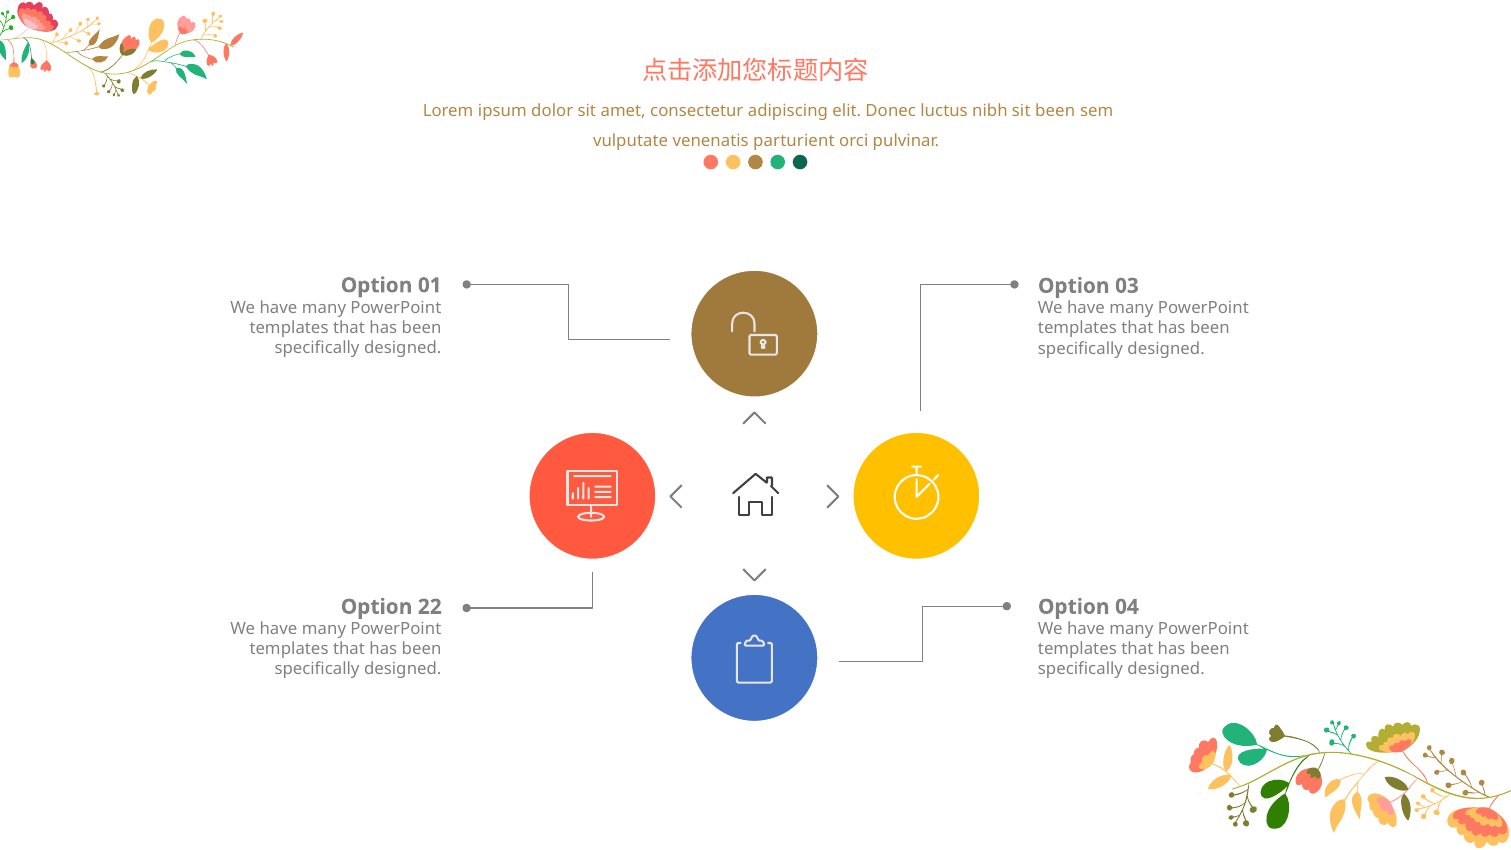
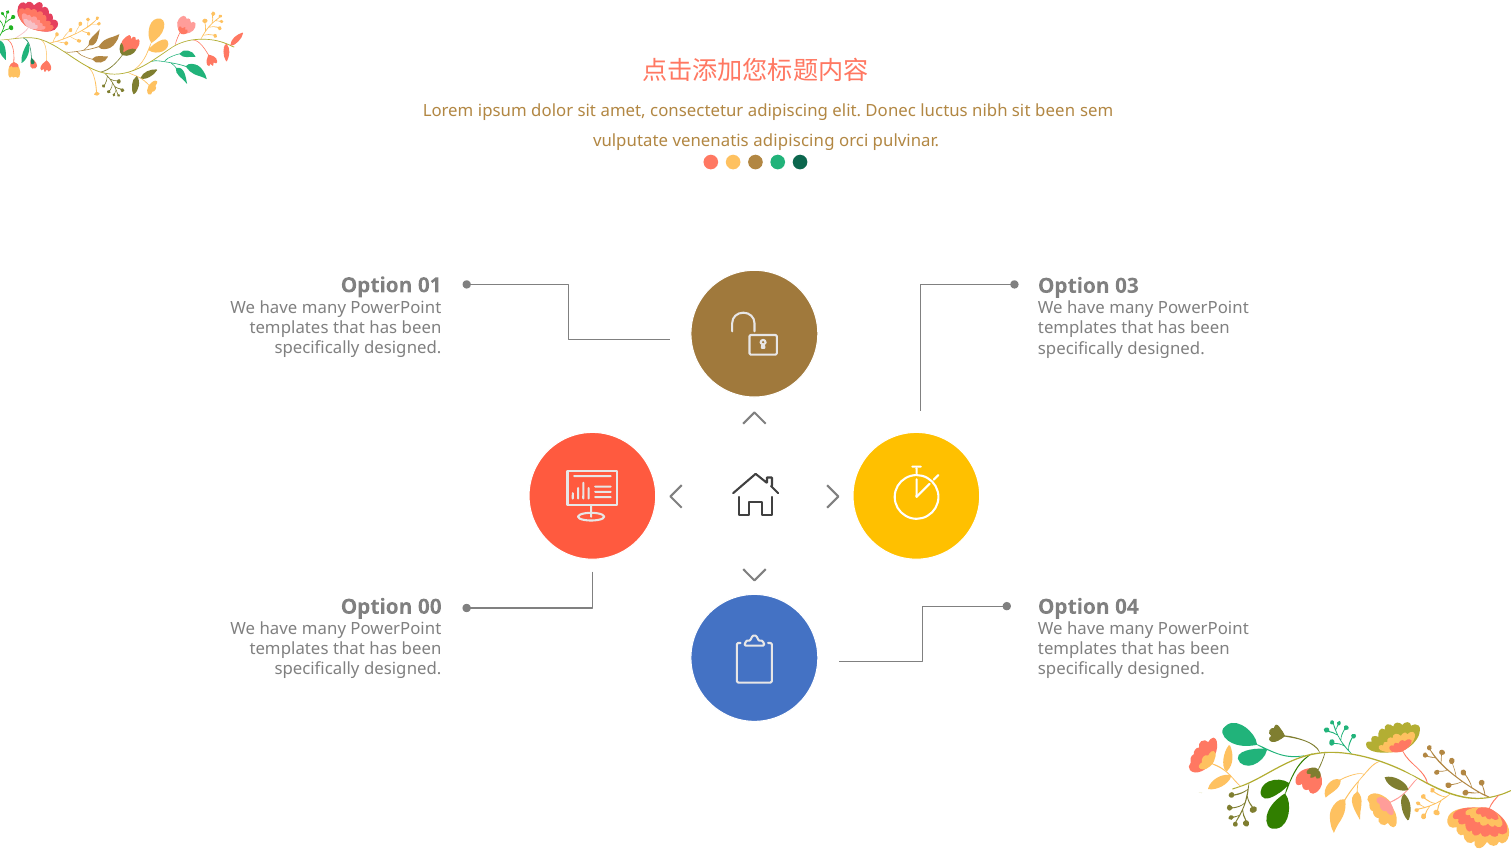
venenatis parturient: parturient -> adipiscing (794, 141)
22: 22 -> 00 (430, 607)
